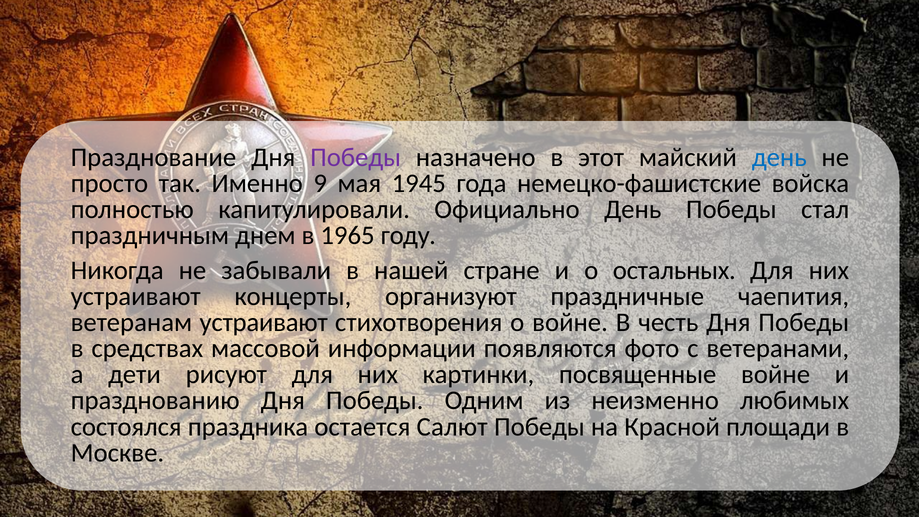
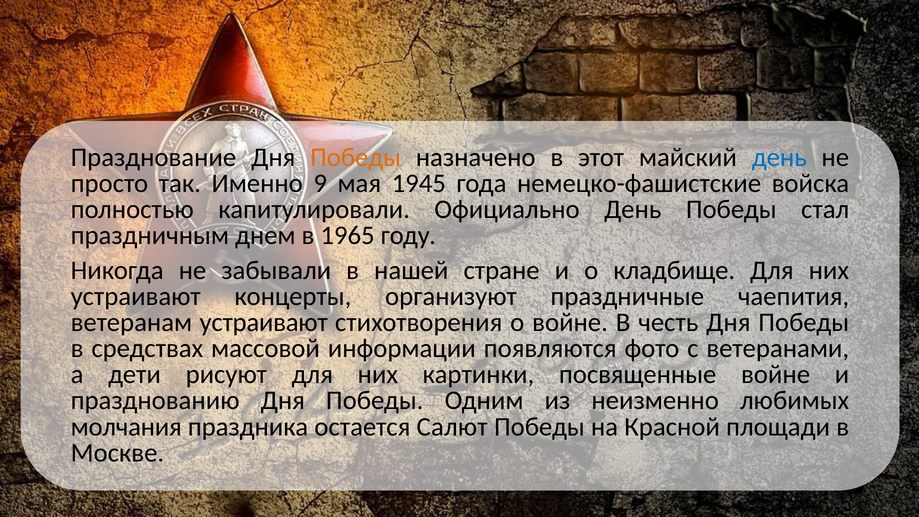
Победы colour: purple -> orange (356, 157)
остальных: остальных -> кладбище (674, 270)
состоялся: состоялся -> молчания (126, 427)
